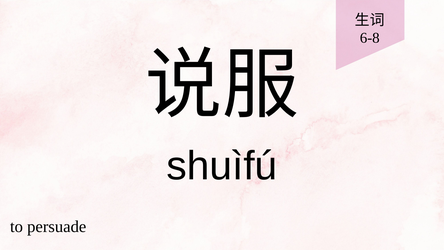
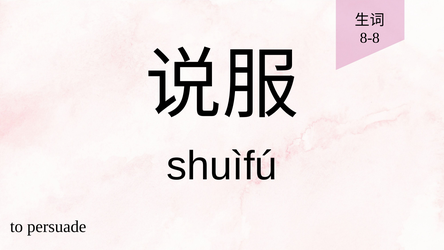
6-8: 6-8 -> 8-8 (370, 38)
